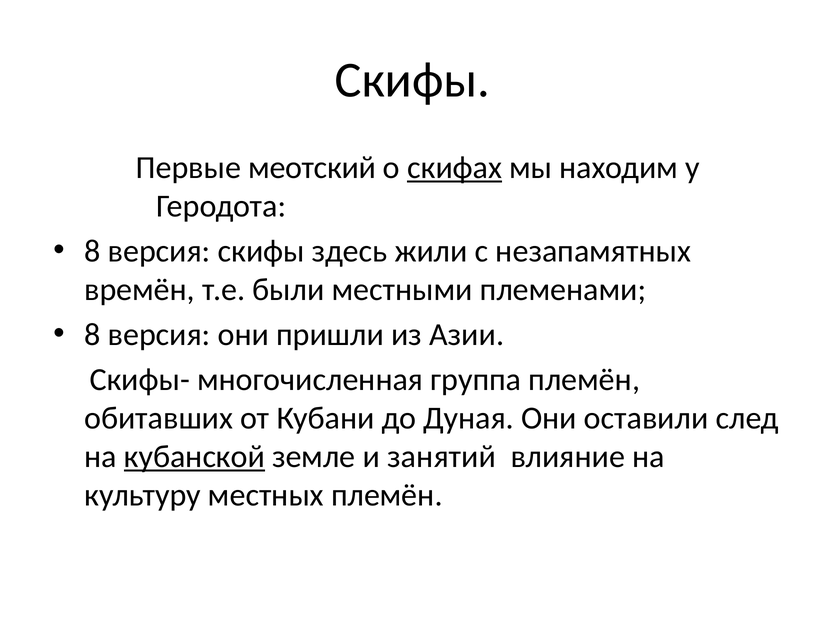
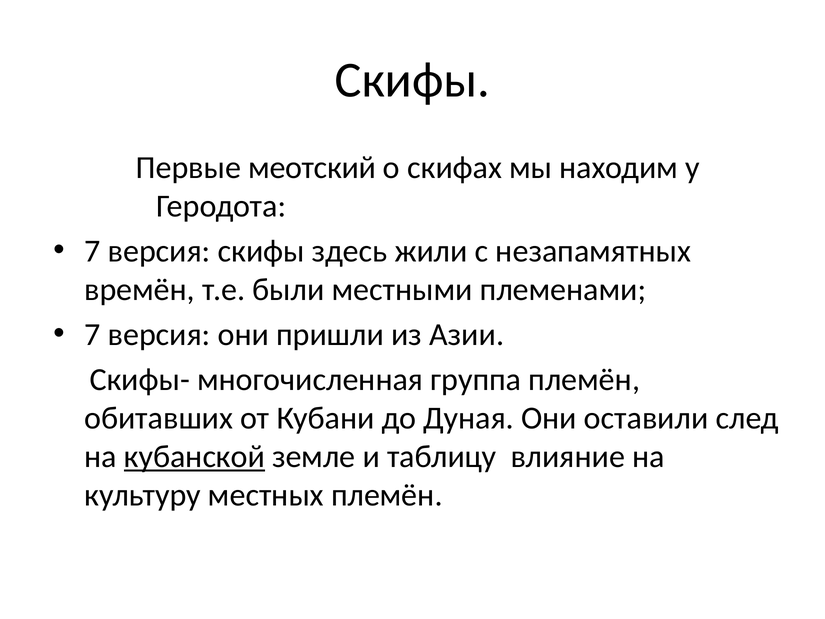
скифах underline: present -> none (455, 167)
8: 8 -> 7 (92, 251)
8: 8 -> 7 (92, 334)
занятий: занятий -> таблицу (442, 456)
